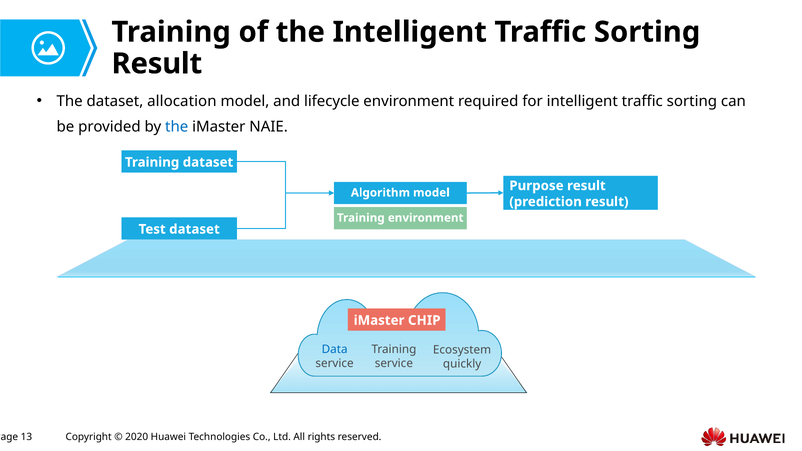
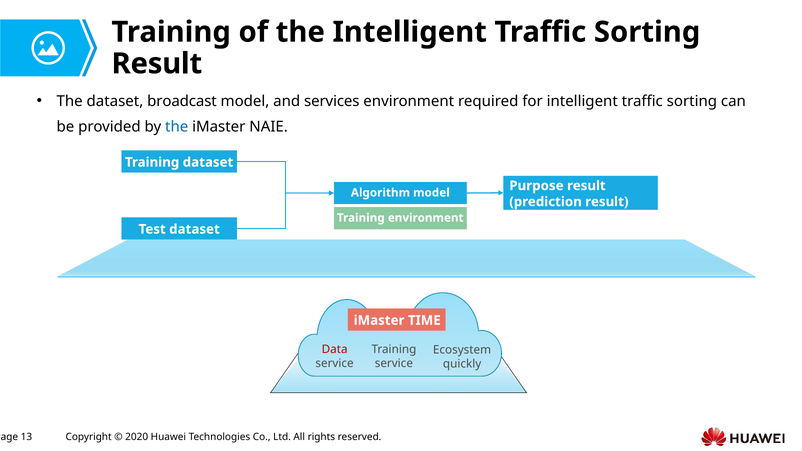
allocation: allocation -> broadcast (182, 101)
lifecycle: lifecycle -> services (332, 101)
CHIP: CHIP -> TIME (424, 320)
Data colour: blue -> red (335, 349)
